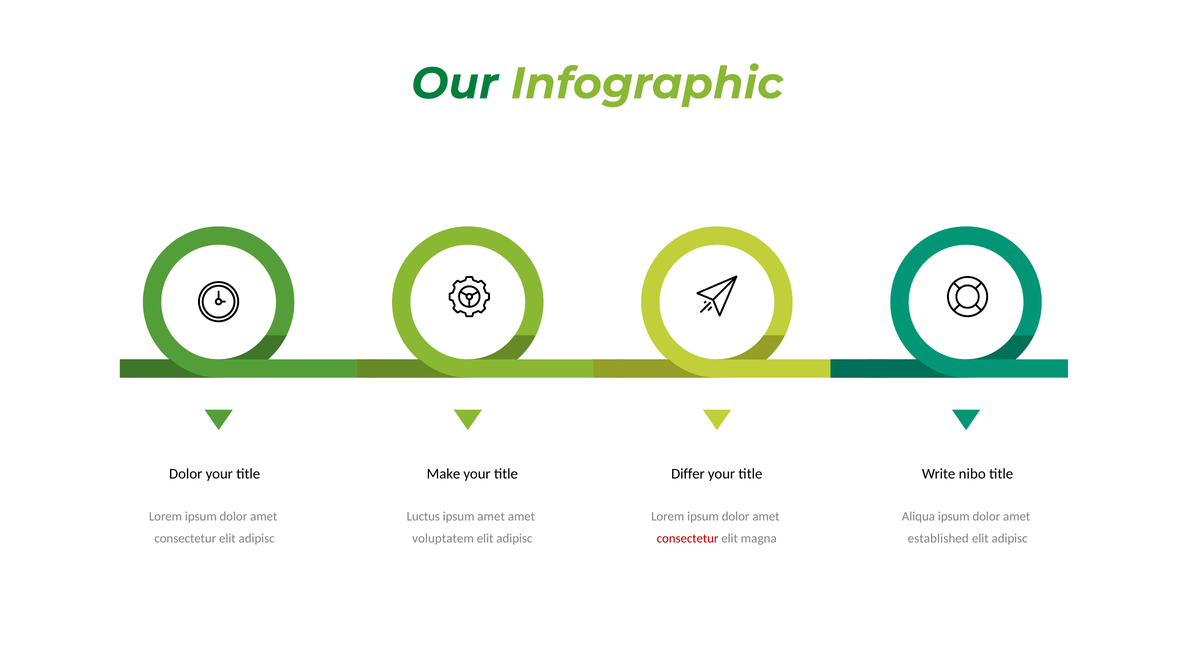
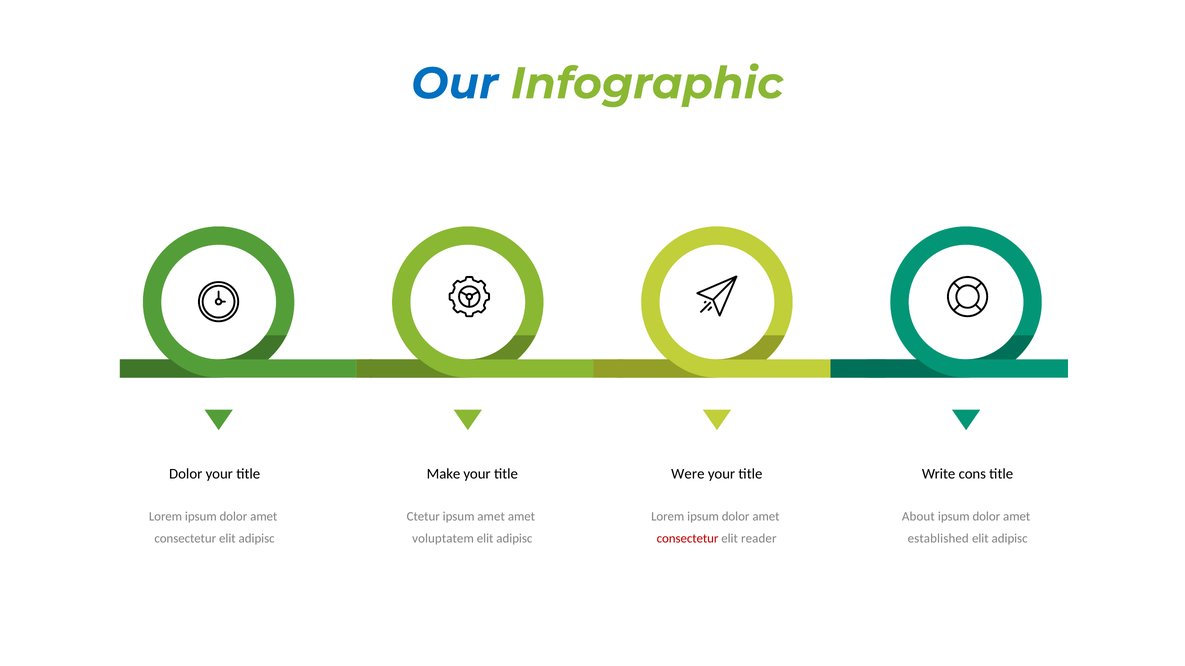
Our colour: green -> blue (455, 84)
Differ: Differ -> Were (688, 474)
nibo: nibo -> cons (972, 474)
Luctus: Luctus -> Ctetur (423, 517)
Aliqua: Aliqua -> About (918, 517)
magna: magna -> reader (759, 539)
